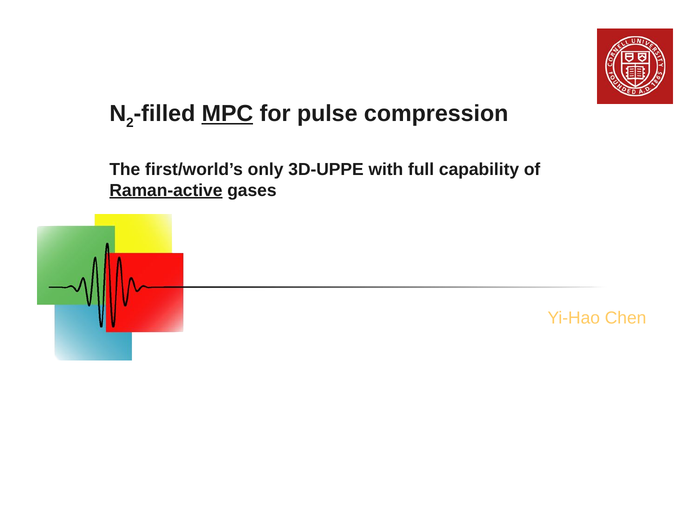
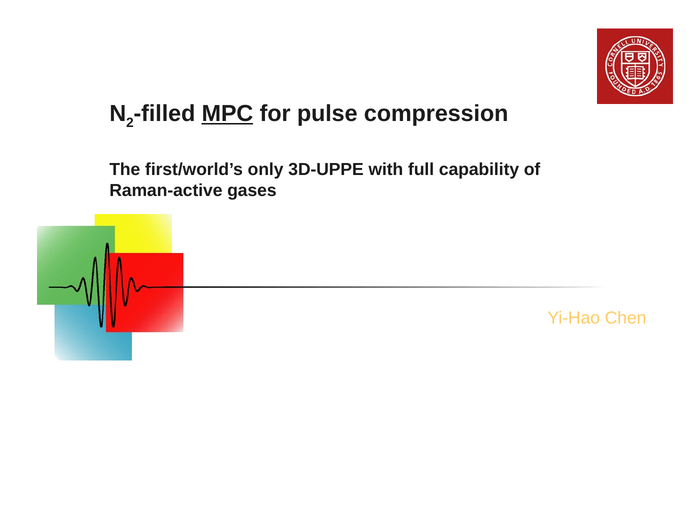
Raman-active underline: present -> none (166, 190)
